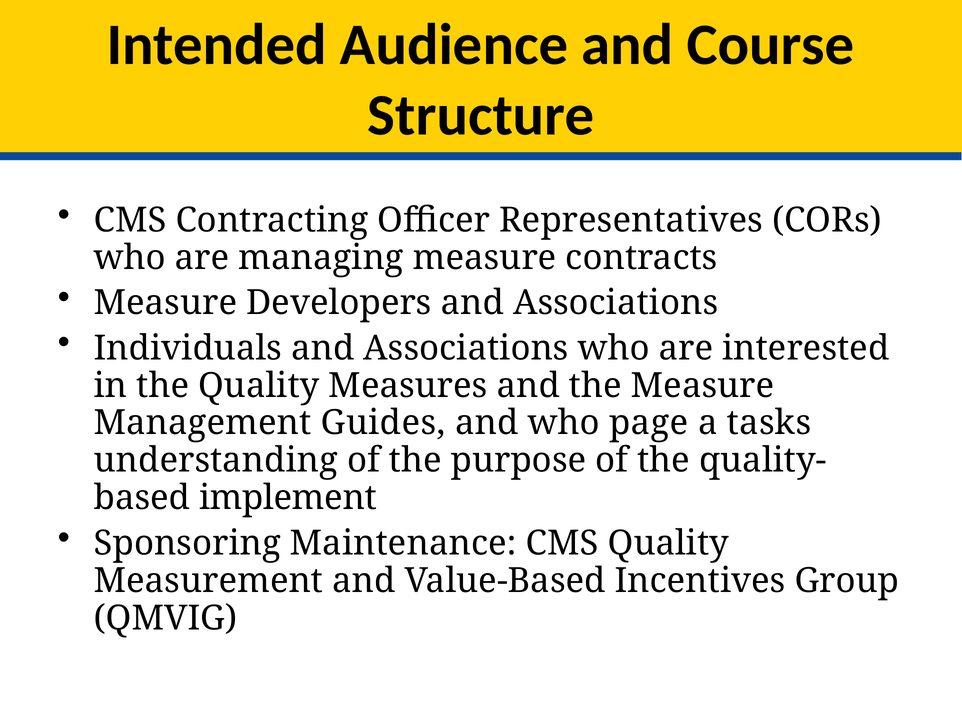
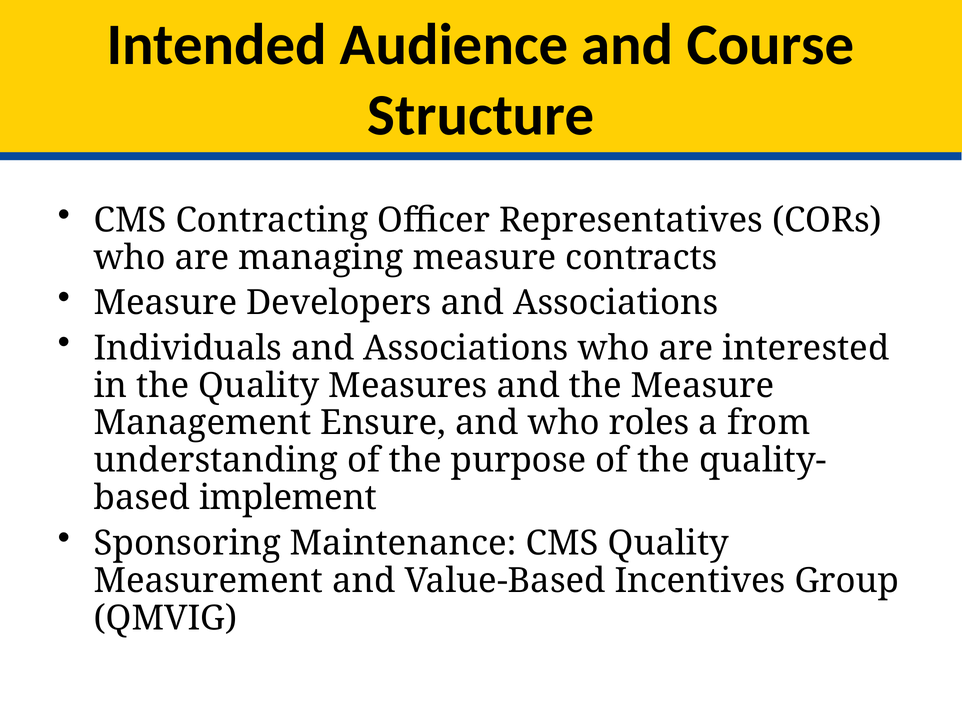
Guides: Guides -> Ensure (383, 423)
page: page -> roles (649, 423)
tasks: tasks -> from (769, 423)
